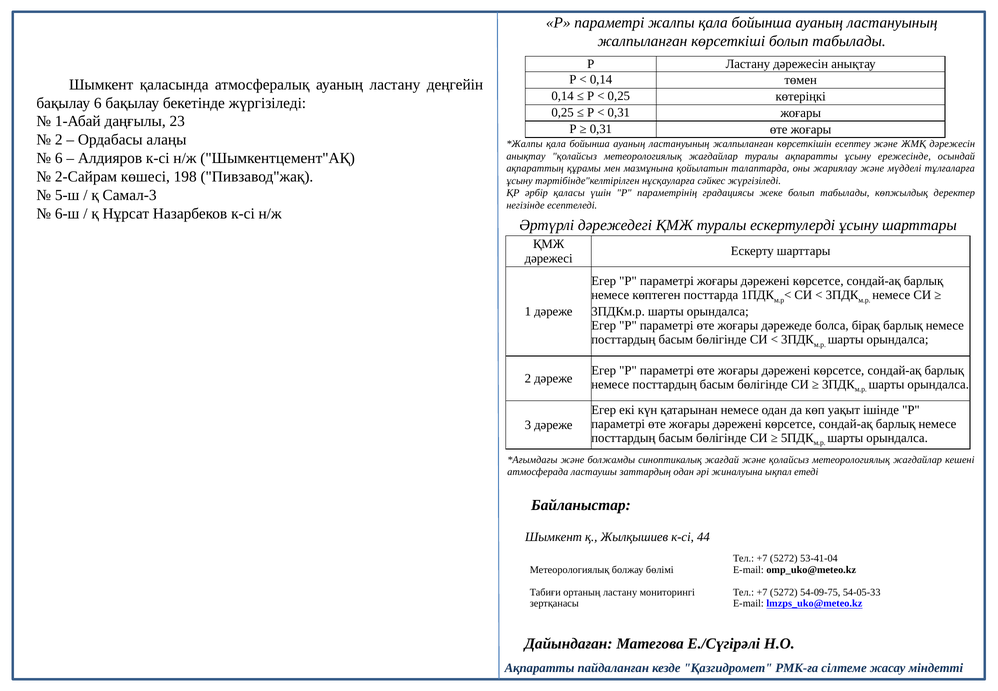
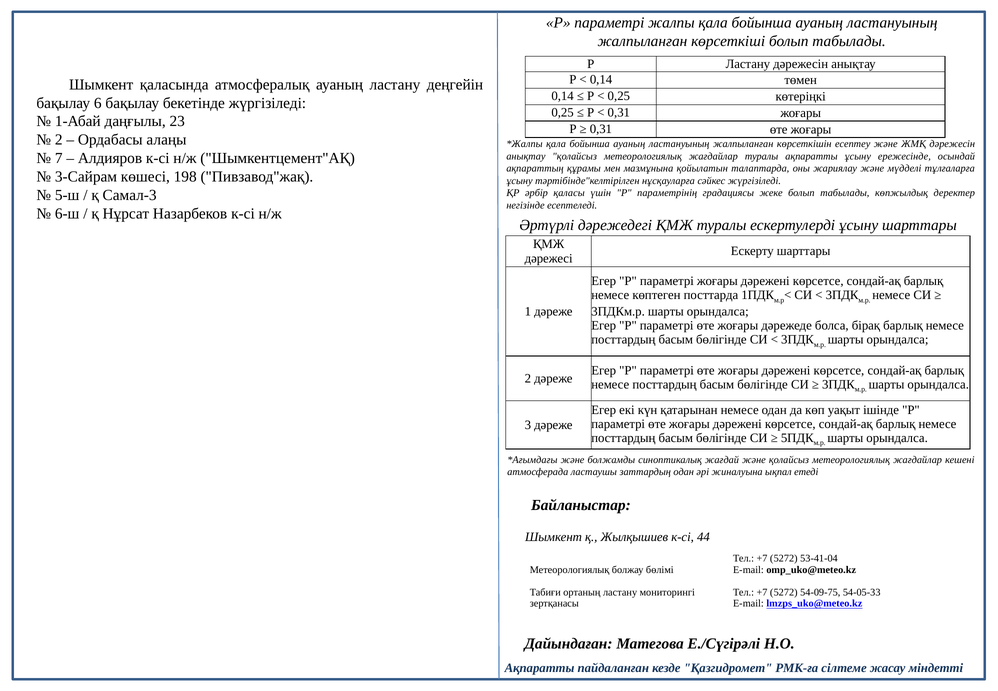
6: 6 -> 7 (59, 158)
2-Сайрам: 2-Сайрам -> 3-Сайрам (86, 177)
